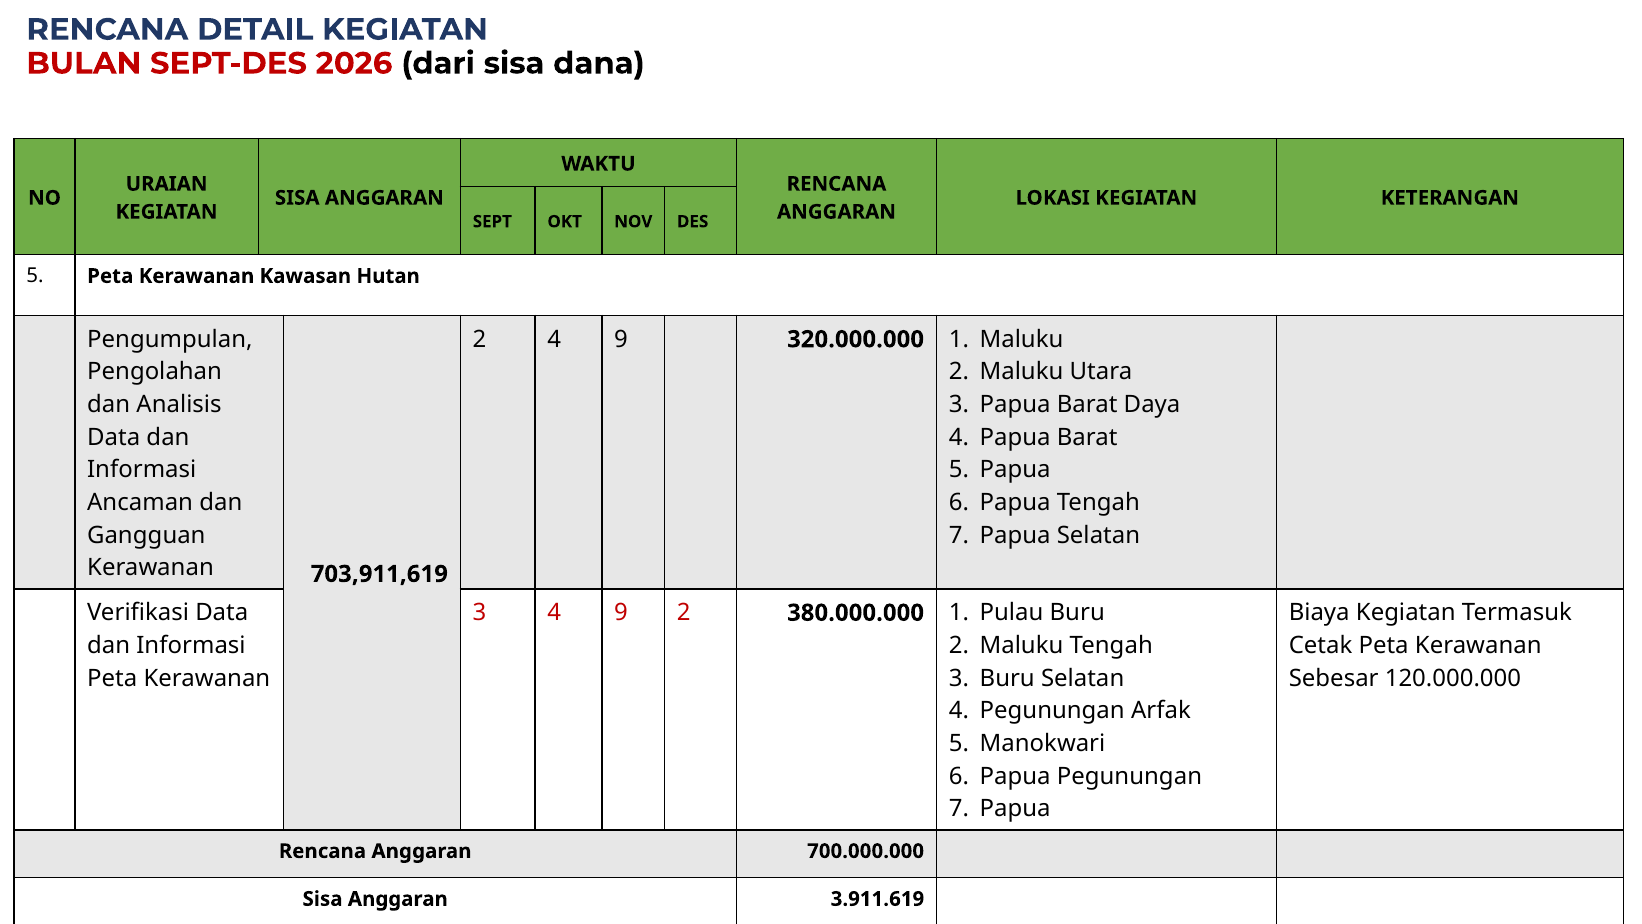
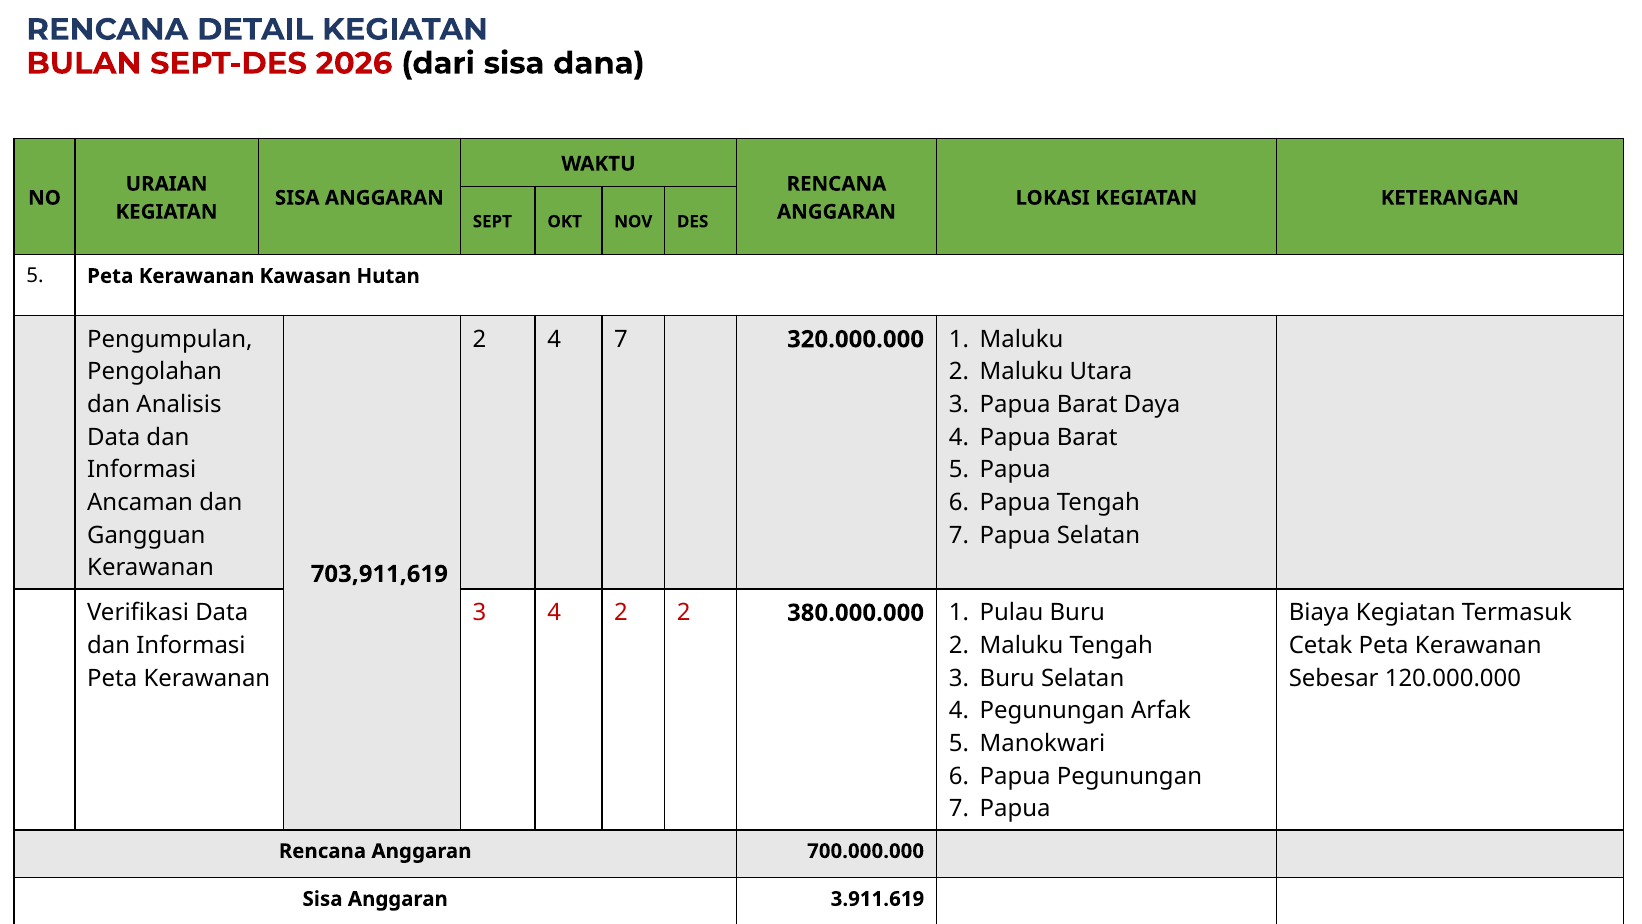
2 4 9: 9 -> 7 (621, 339)
3 4 9: 9 -> 2 (621, 613)
